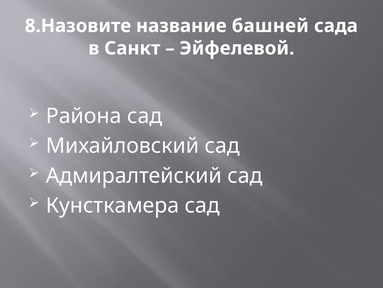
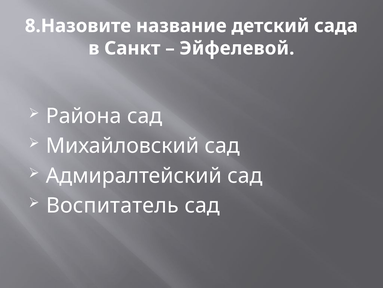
башней: башней -> детский (270, 26)
Кунсткамера: Кунсткамера -> Воспитатель (112, 205)
